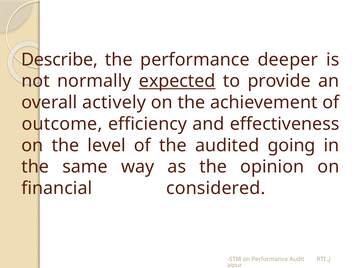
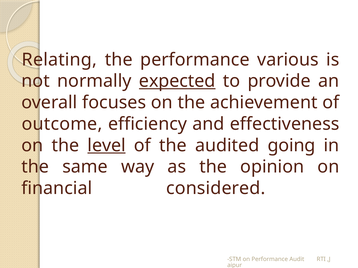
Describe: Describe -> Relating (59, 60)
deeper: deeper -> various (288, 60)
actively: actively -> focuses (114, 103)
level underline: none -> present (107, 146)
